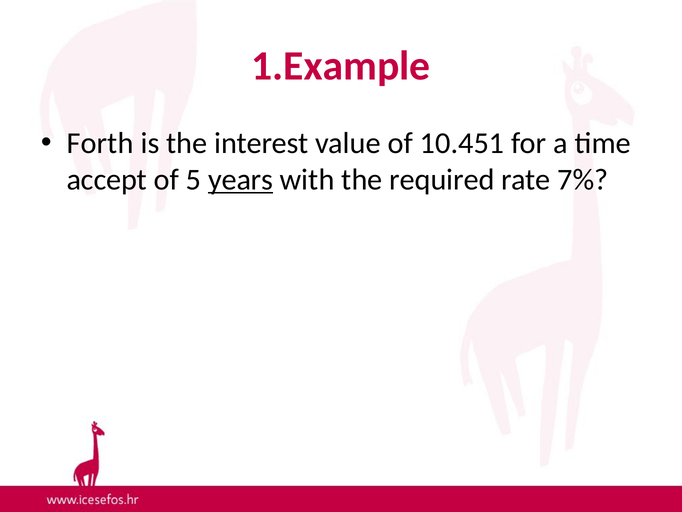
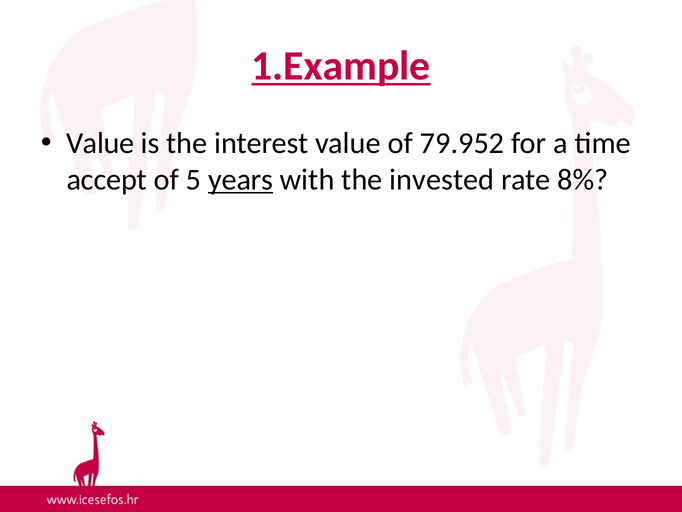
1.Example underline: none -> present (341, 66)
Forth: Forth -> Value (100, 143)
10.451: 10.451 -> 79.952 (462, 143)
required: required -> invested (442, 179)
7%: 7% -> 8% (583, 179)
